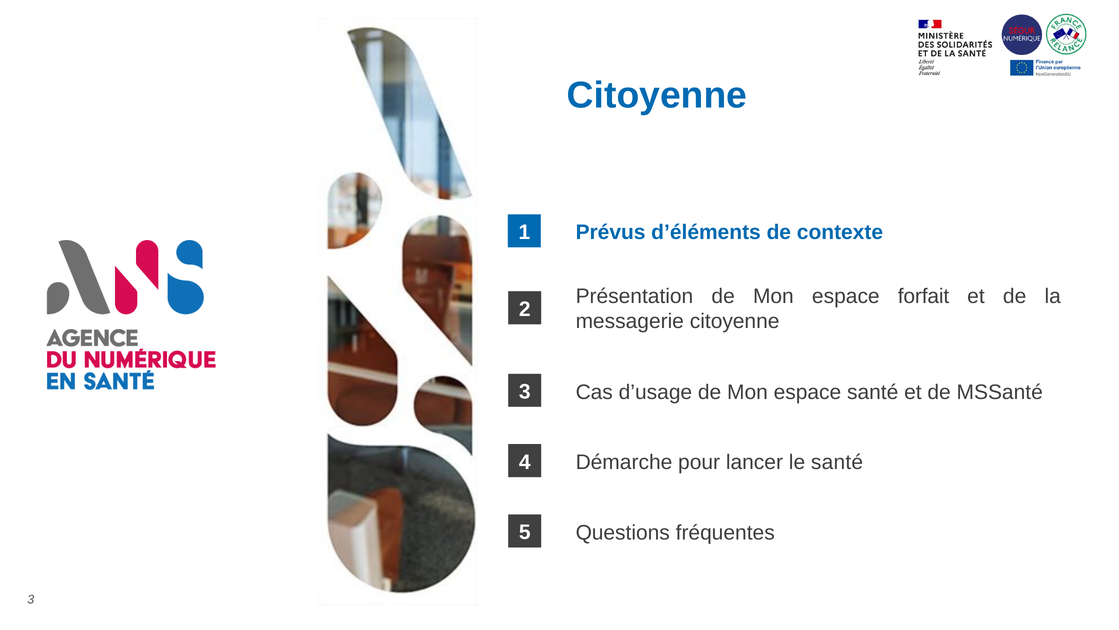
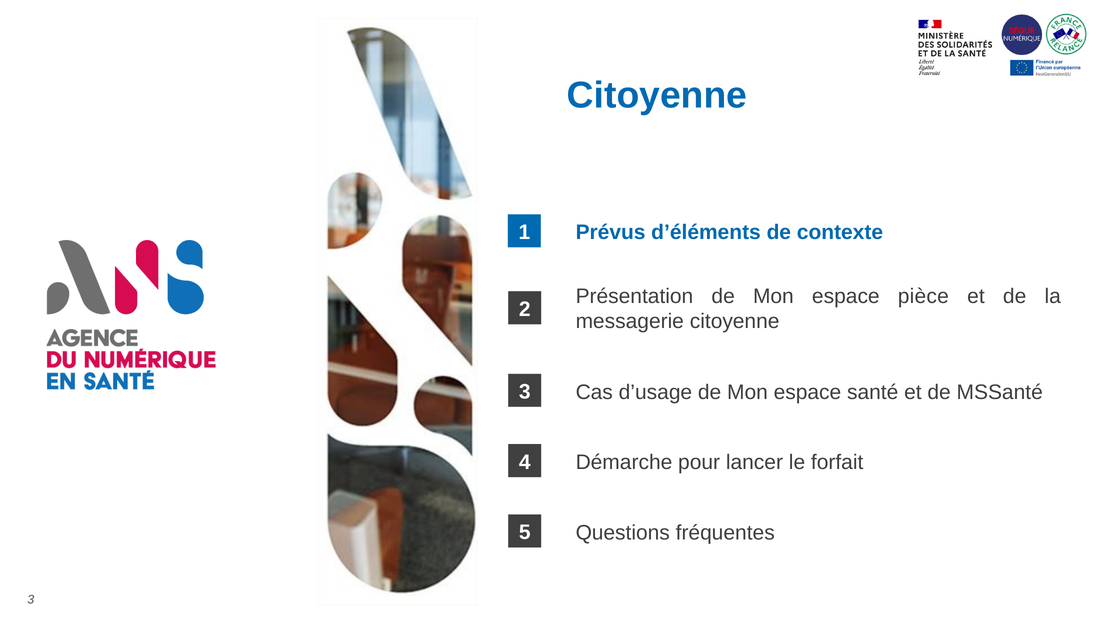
forfait: forfait -> pièce (923, 296)
le santé: santé -> forfait (837, 462)
